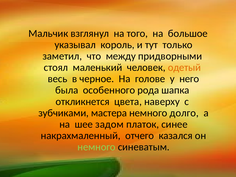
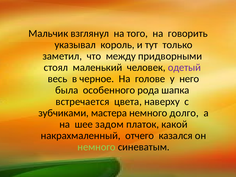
большое: большое -> говорить (188, 34)
одетый colour: orange -> purple (184, 68)
откликнется: откликнется -> встречается (83, 102)
синее: синее -> какой (174, 124)
